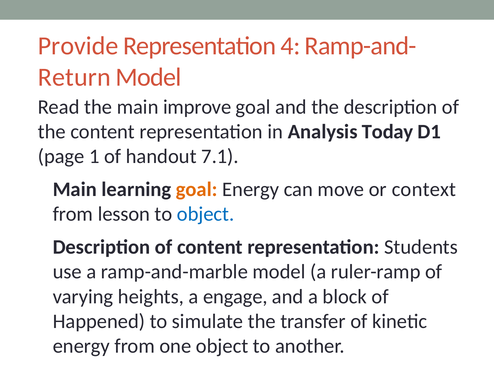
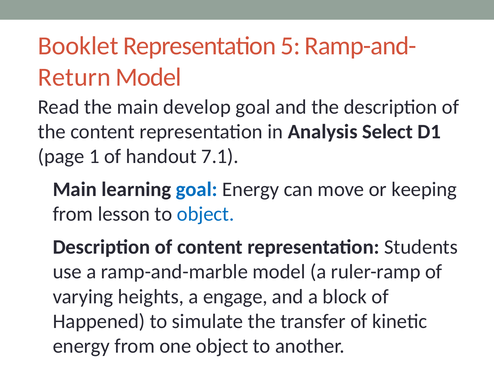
Provide: Provide -> Booklet (78, 46)
4: 4 -> 5 (290, 46)
improve: improve -> develop (197, 107)
Today: Today -> Select (388, 132)
goal colour: orange -> blue (197, 189)
context: context -> keeping (424, 189)
